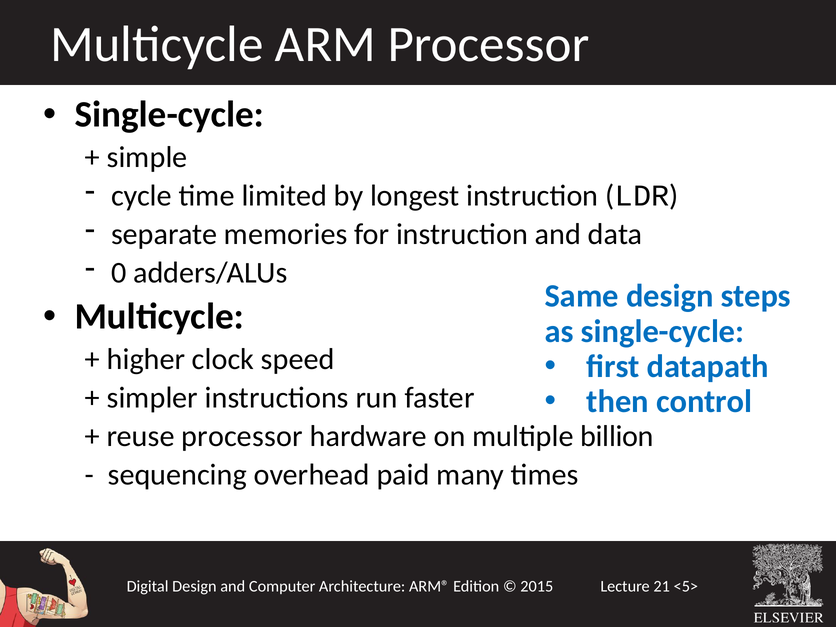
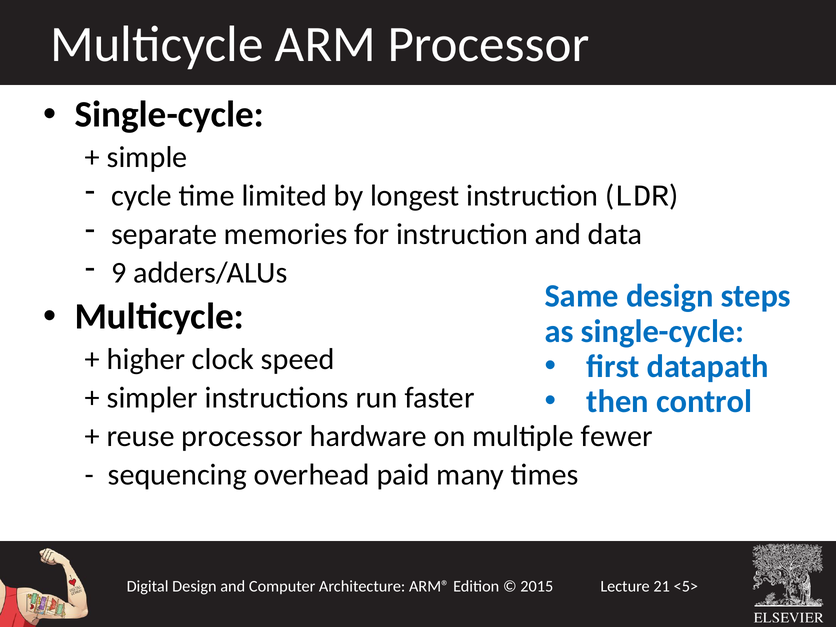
0: 0 -> 9 (119, 273)
billion: billion -> fewer (617, 436)
